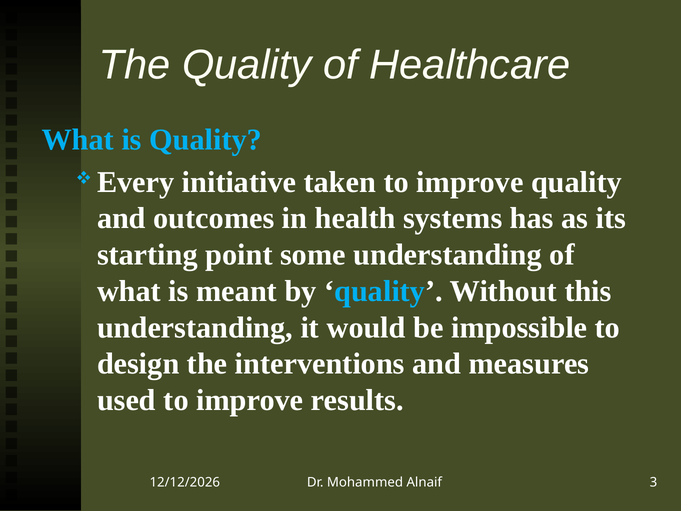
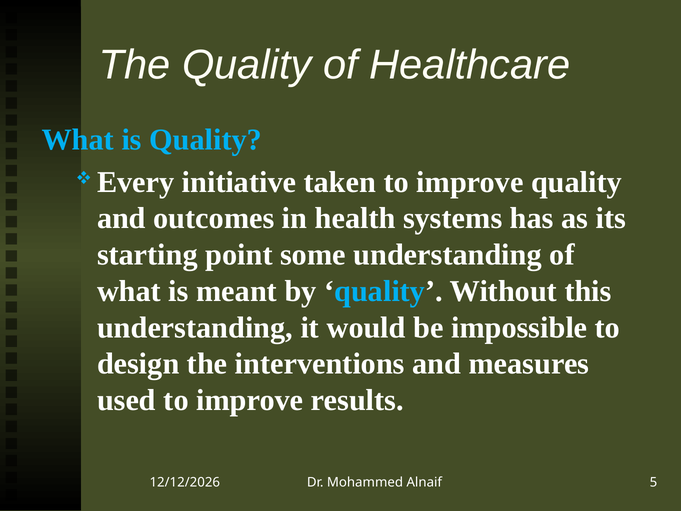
3: 3 -> 5 (653, 482)
